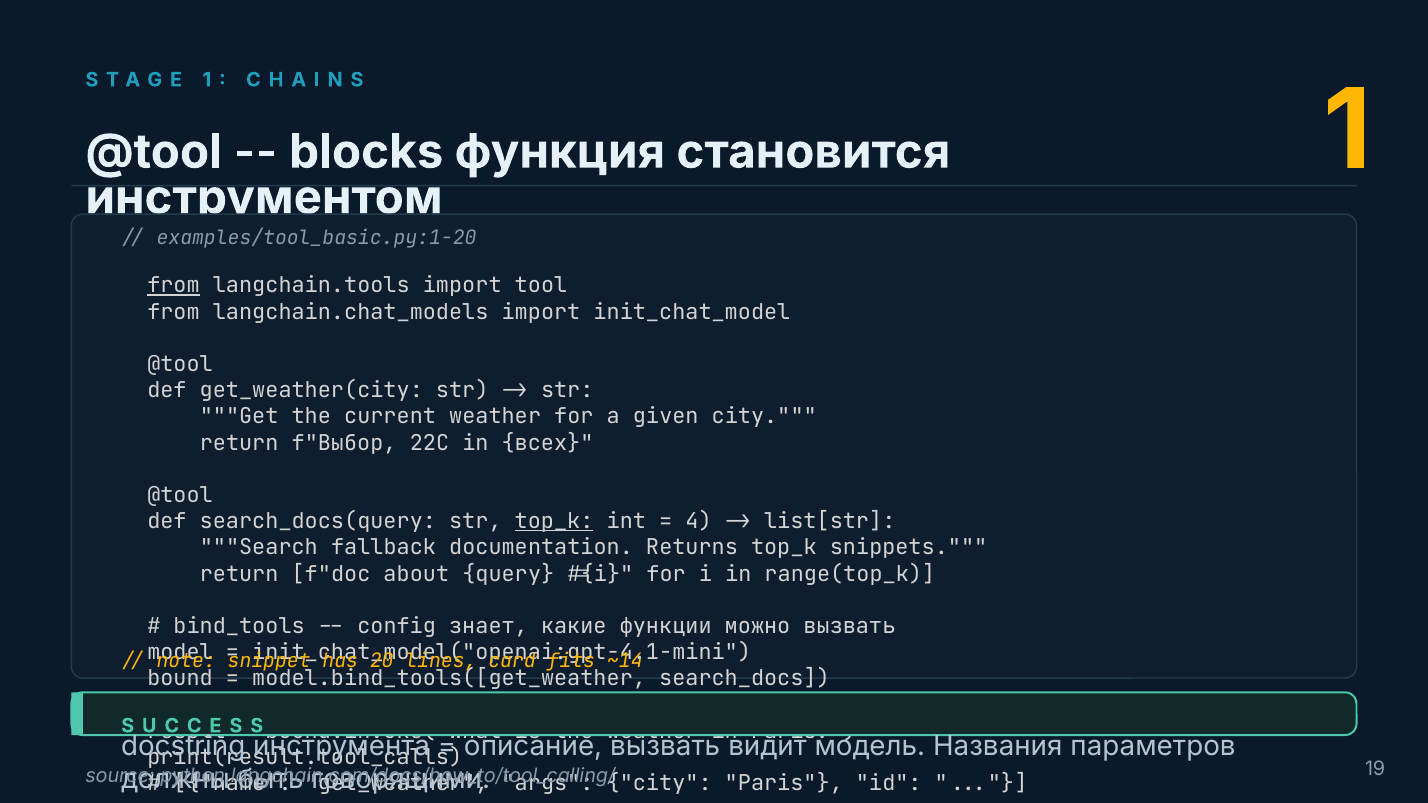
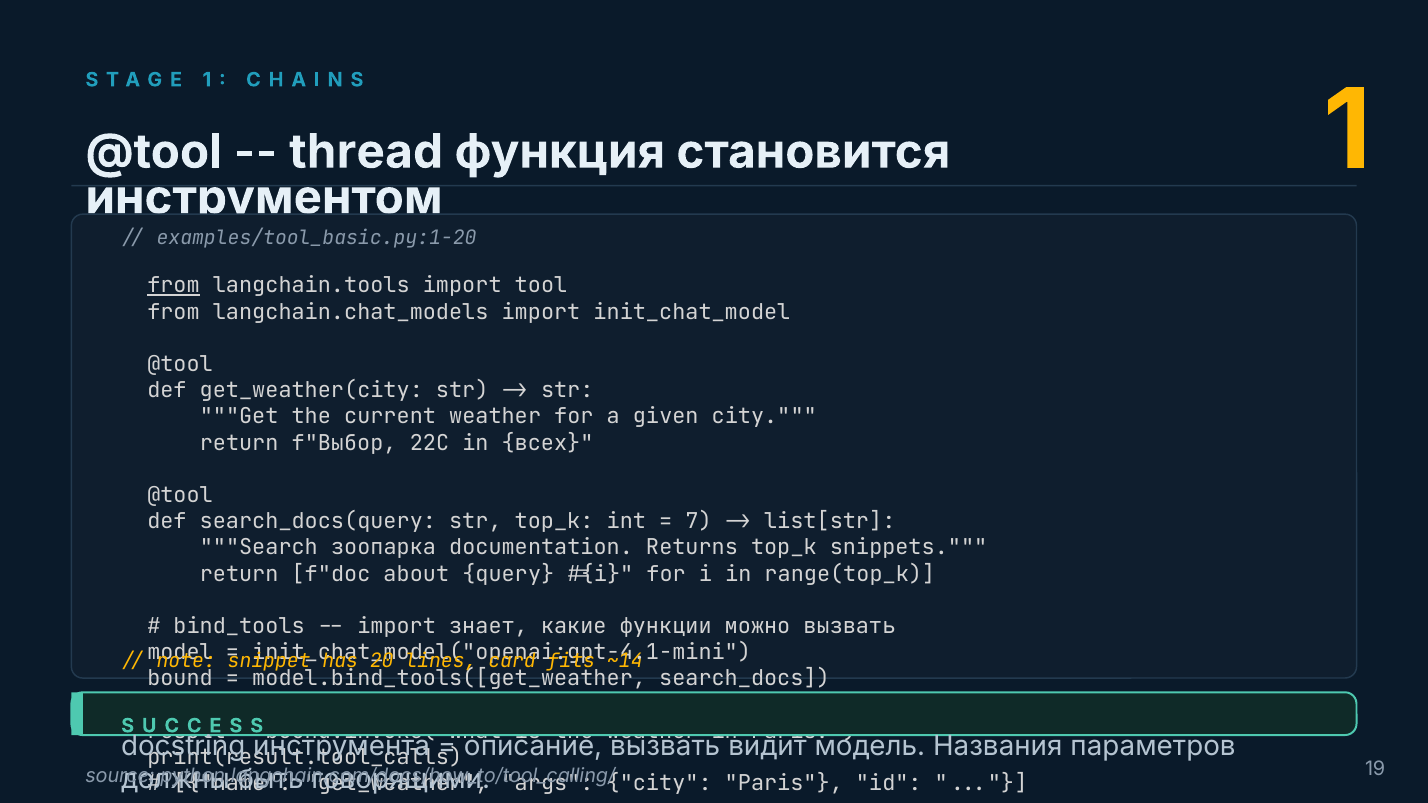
blocks: blocks -> thread (366, 152)
top_k underline: present -> none (554, 522)
4: 4 -> 7 (699, 522)
fallback: fallback -> зоопарка (384, 548)
config: config -> import (397, 626)
